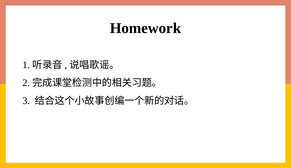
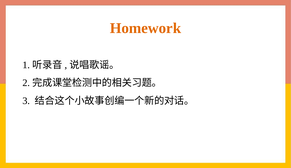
Homework colour: black -> orange (145, 28)
